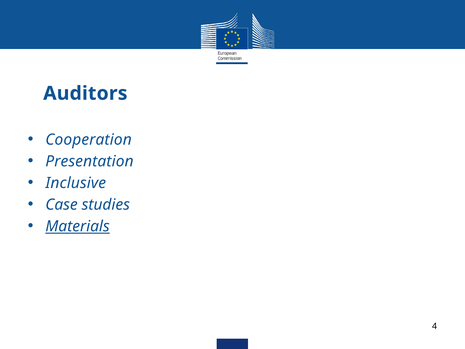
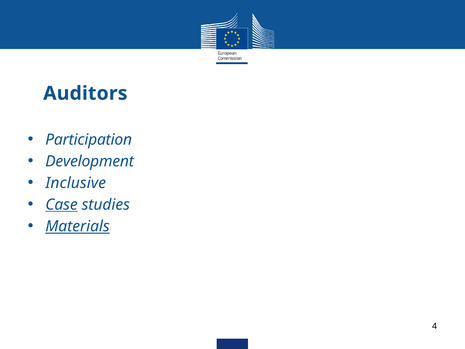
Cooperation: Cooperation -> Participation (89, 139)
Presentation: Presentation -> Development (90, 161)
Case underline: none -> present (62, 205)
